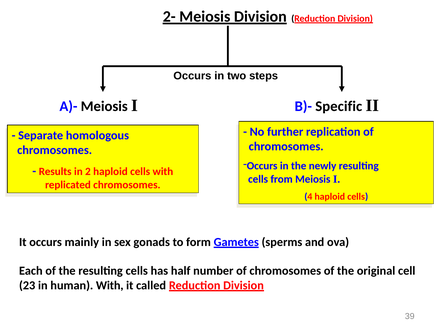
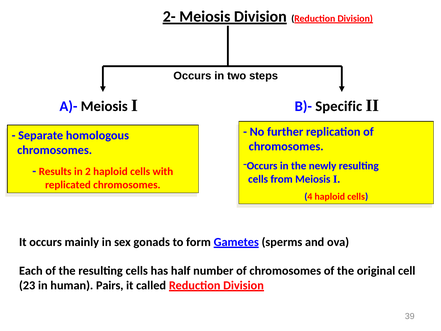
human With: With -> Pairs (110, 285)
